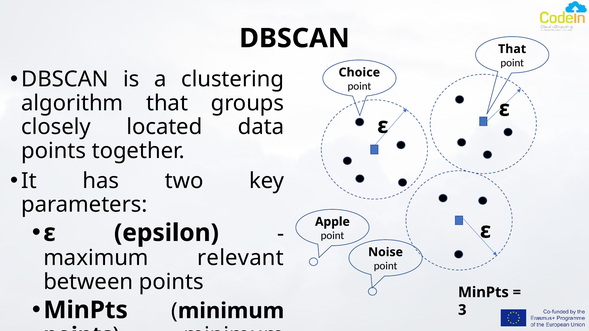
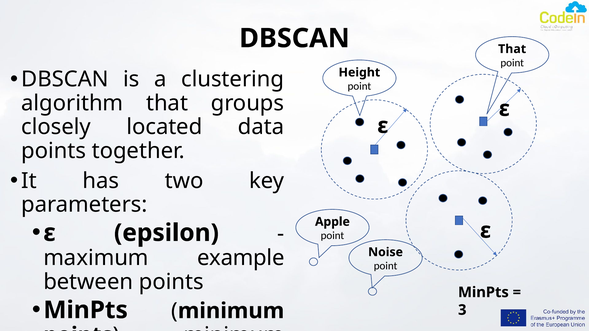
Choice: Choice -> Height (359, 72)
relevant: relevant -> example (241, 258)
